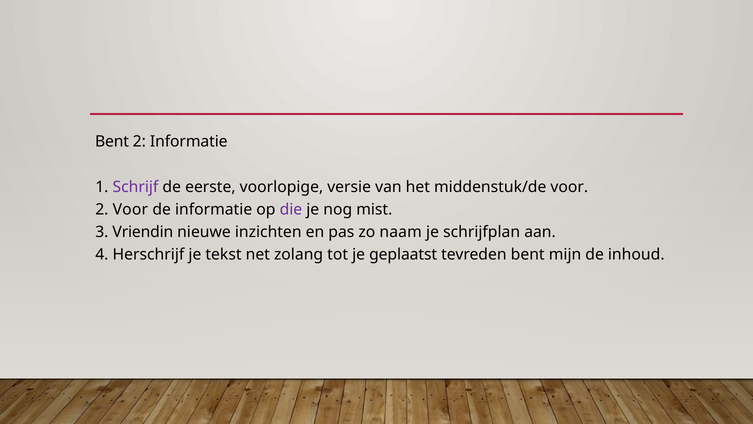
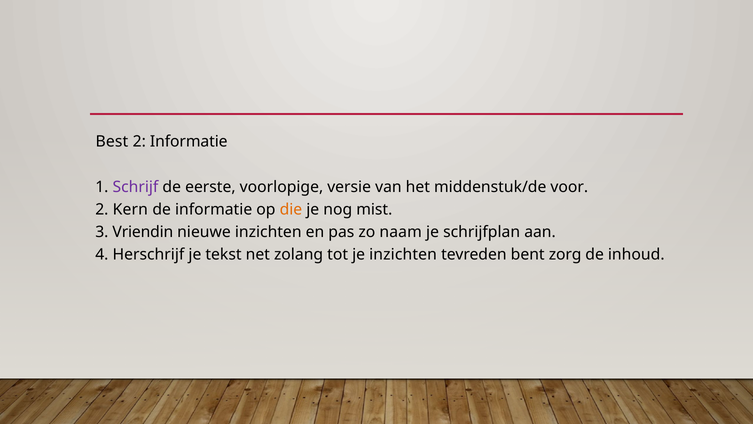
Bent: Bent -> Best (112, 142)
2 Voor: Voor -> Kern (130, 209)
die colour: purple -> orange (291, 209)
je geplaatst: geplaatst -> inzichten (403, 255)
mijn: mijn -> zorg (565, 255)
